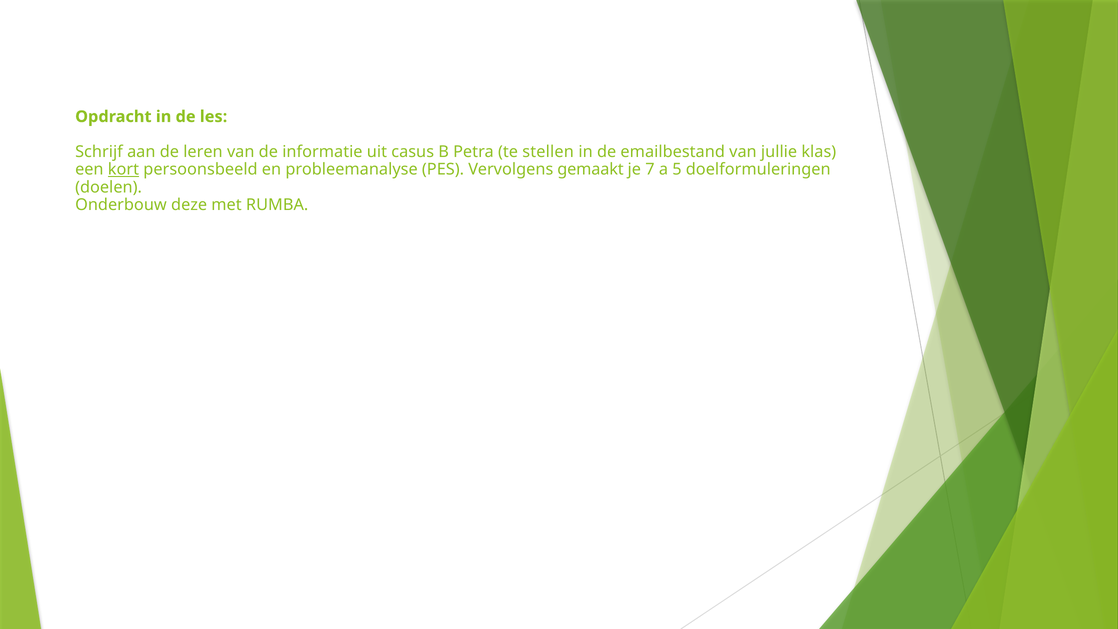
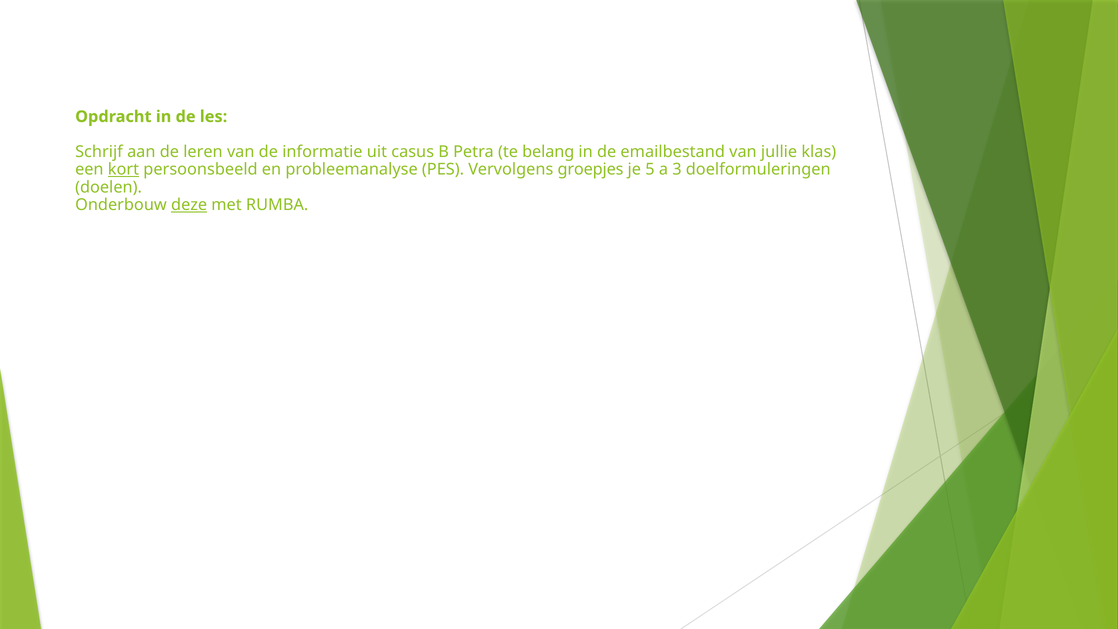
stellen: stellen -> belang (548, 152)
gemaakt: gemaakt -> groepjes (591, 170)
7: 7 -> 5 (650, 170)
5: 5 -> 3 (677, 170)
deze underline: none -> present (189, 205)
